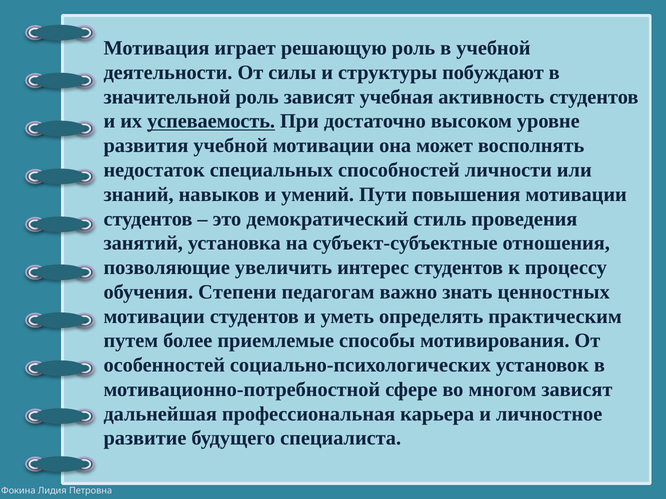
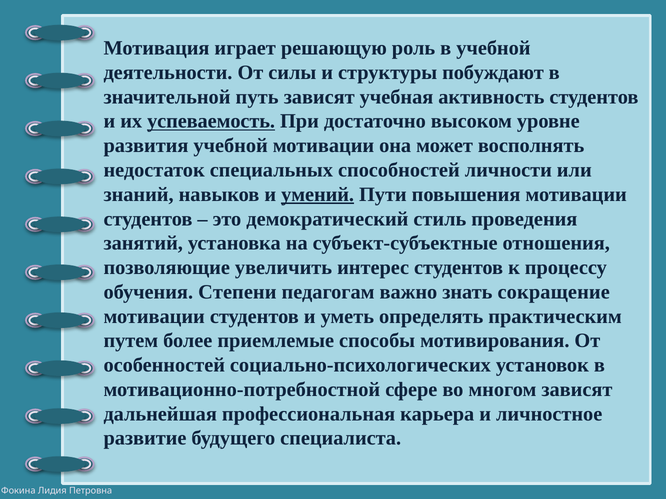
значительной роль: роль -> путь (257, 97)
умений underline: none -> present (318, 195)
ценностных: ценностных -> сокращение (554, 292)
